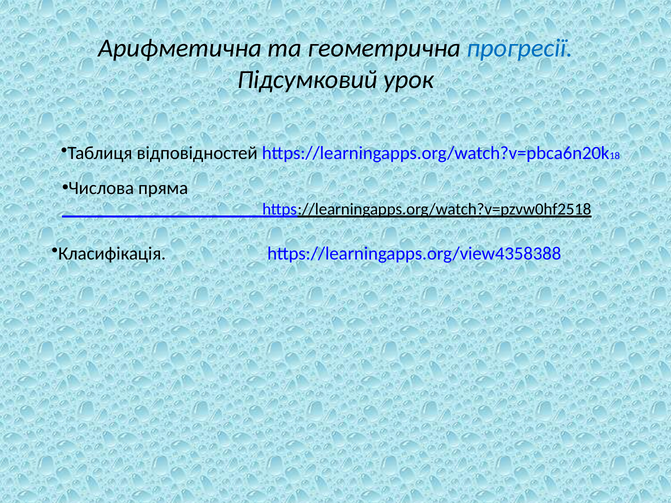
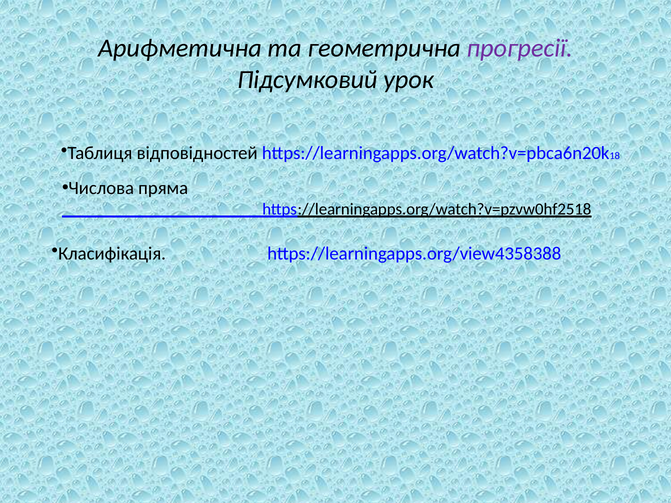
прогресії colour: blue -> purple (520, 48)
